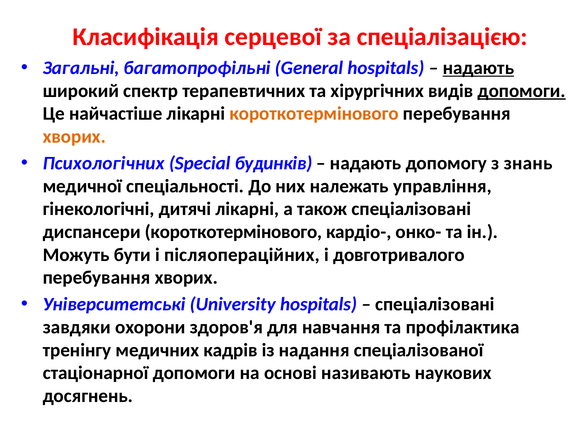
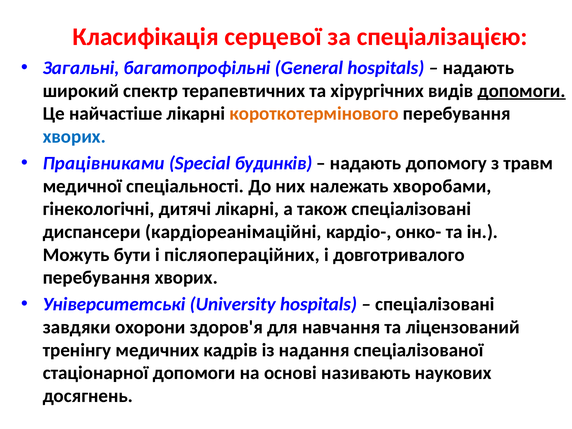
надають underline: present -> none (478, 68)
хворих colour: orange -> blue (74, 137)
Психологічних: Психологічних -> Працівниками (104, 163)
знань: знань -> травм (528, 163)
управління: управління -> хворобами (442, 186)
диспансери короткотермінового: короткотермінового -> кардіореанімаційні (233, 232)
профілактика: профілактика -> ліцензований (463, 327)
